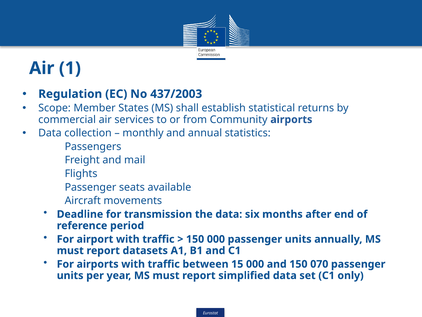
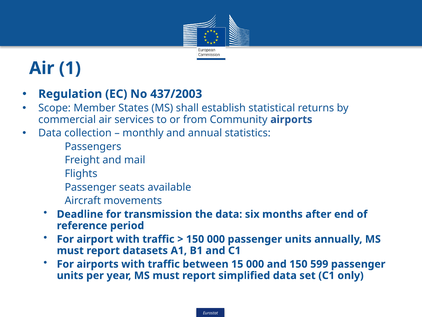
070: 070 -> 599 (319, 264)
